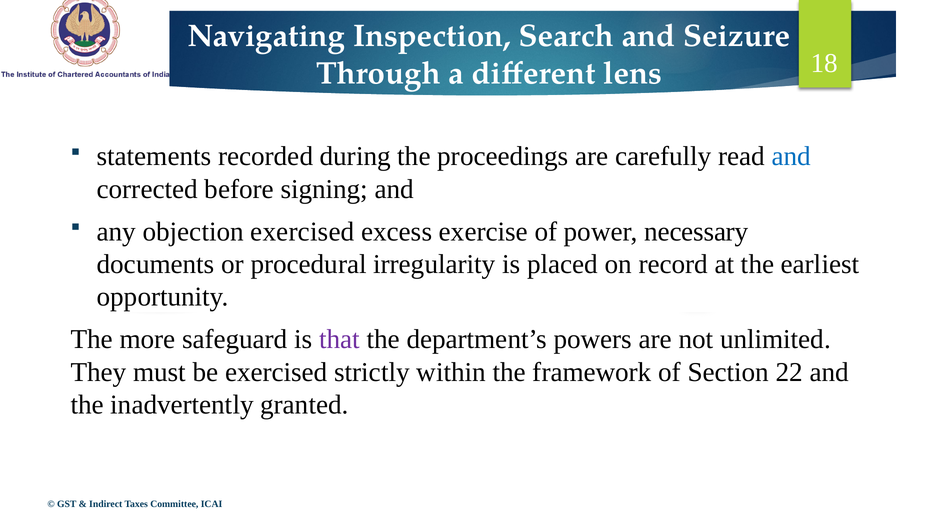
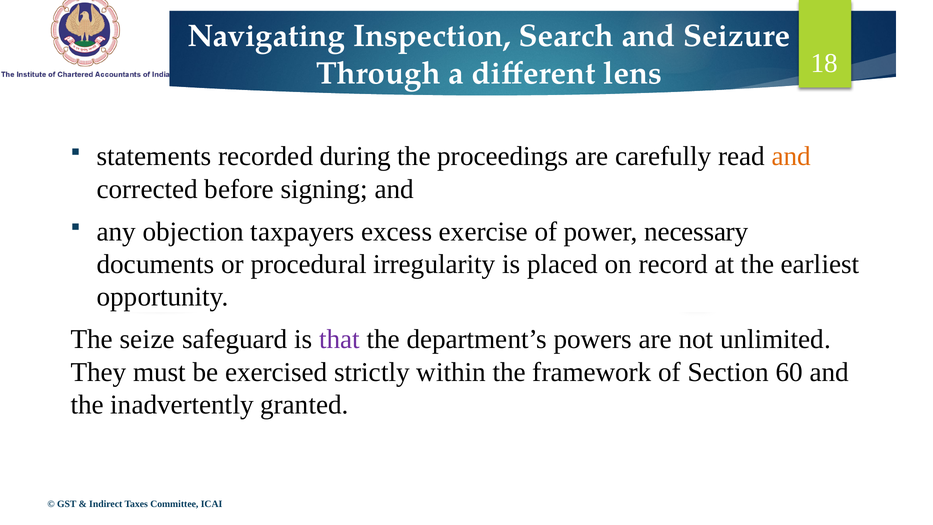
and colour: blue -> orange (791, 156)
objection exercised: exercised -> taxpayers (303, 231)
more: more -> seize (147, 339)
22: 22 -> 60 (789, 372)
